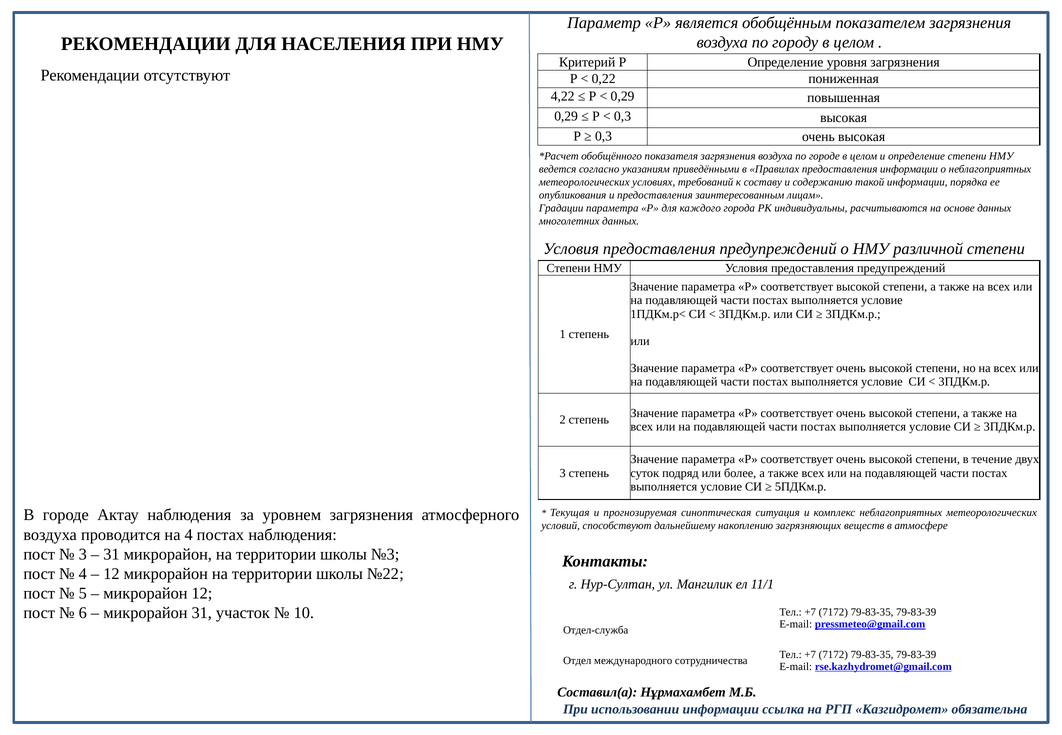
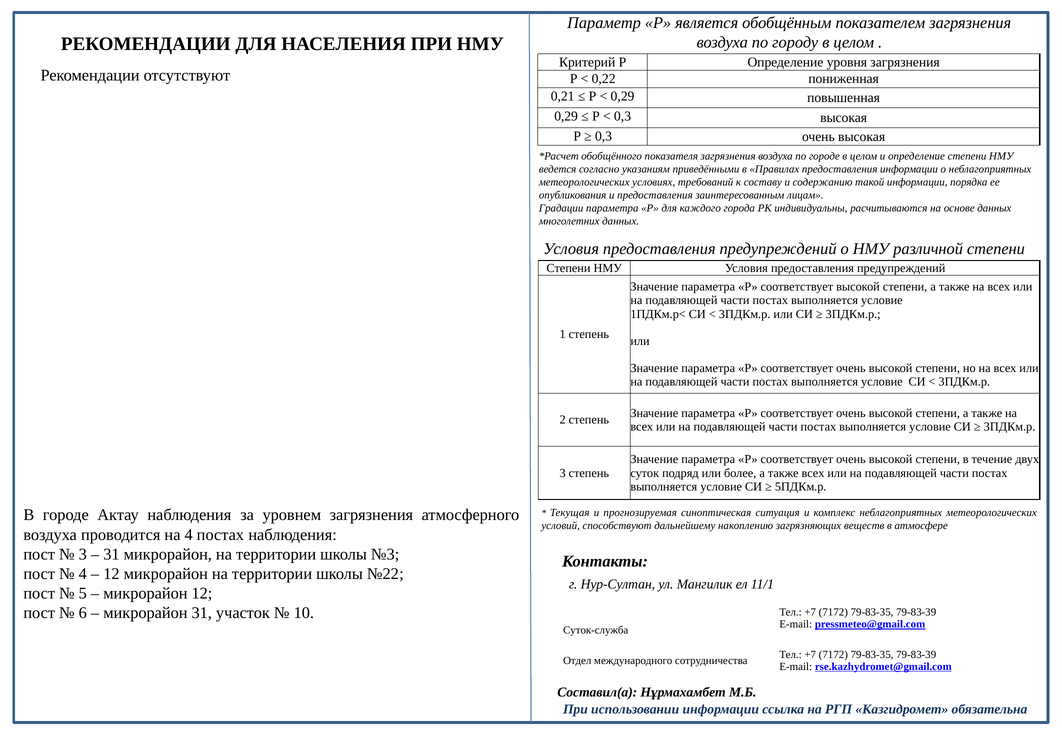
4,22: 4,22 -> 0,21 (563, 96)
Отдел-служба: Отдел-служба -> Суток-служба (596, 630)
